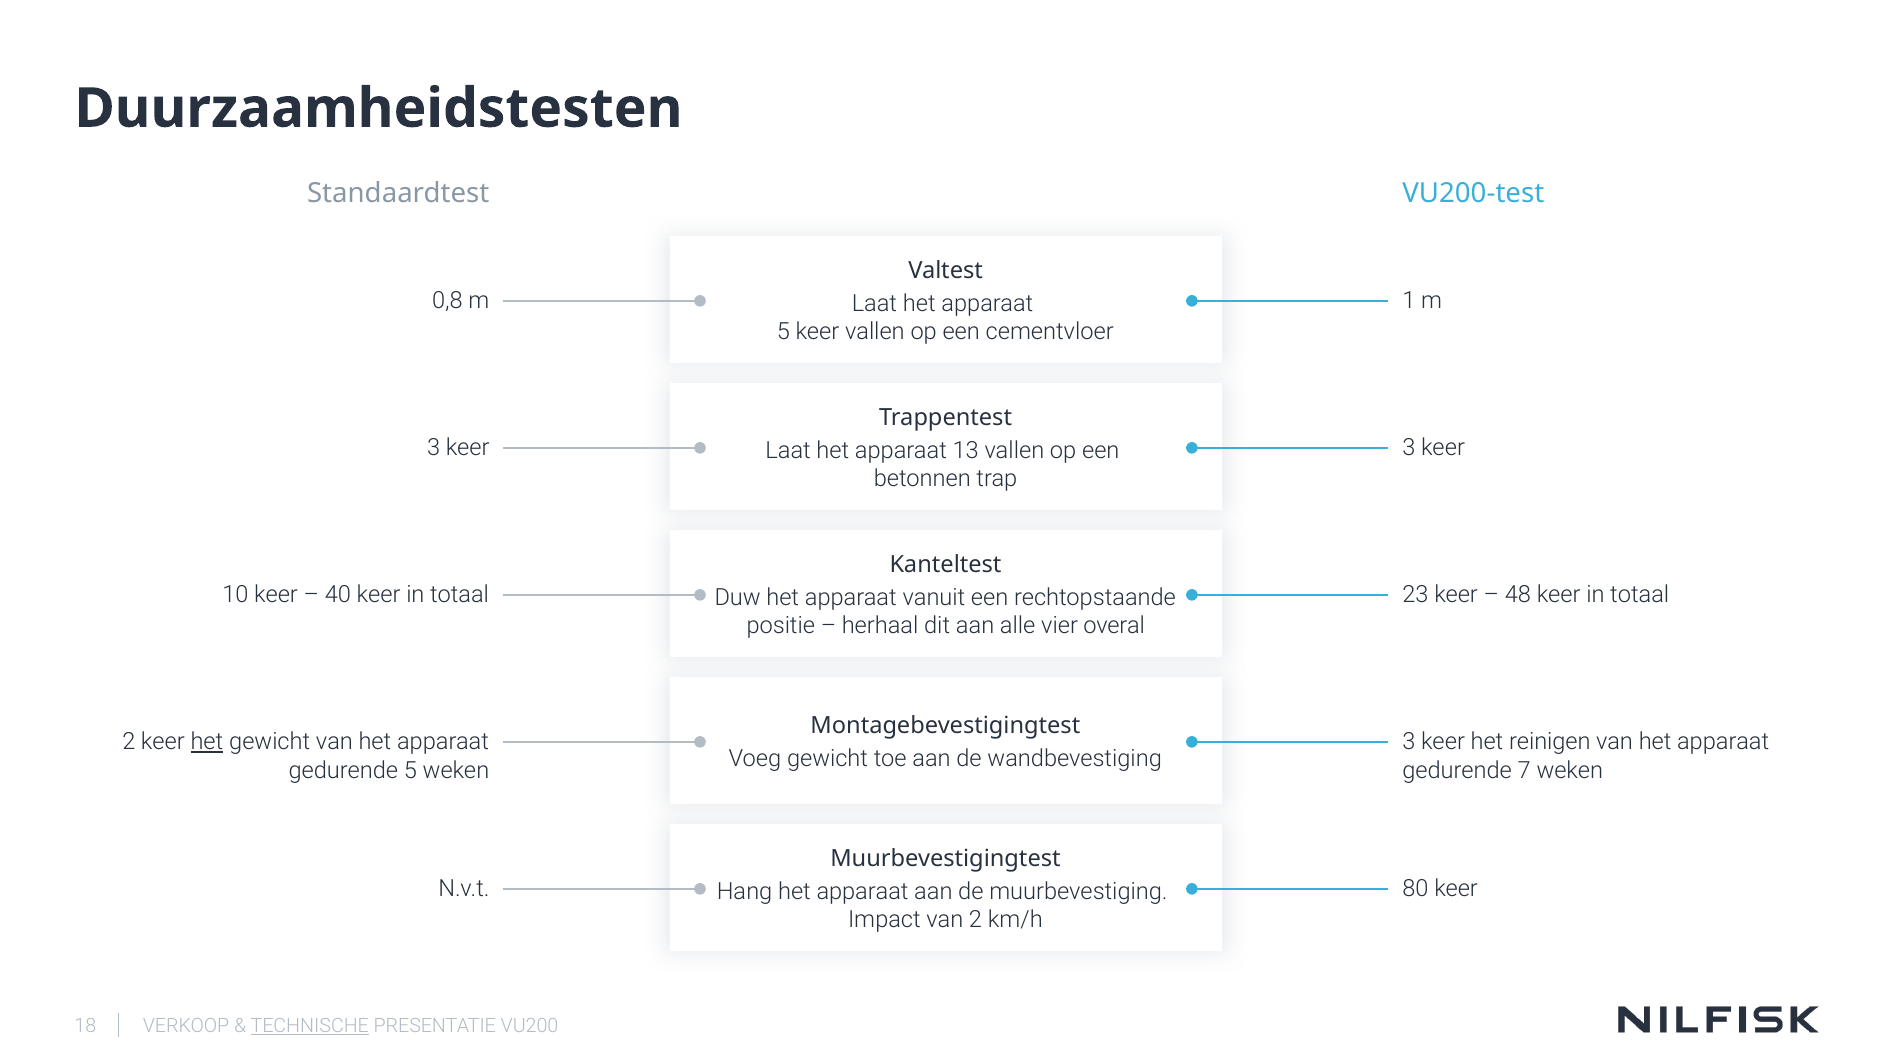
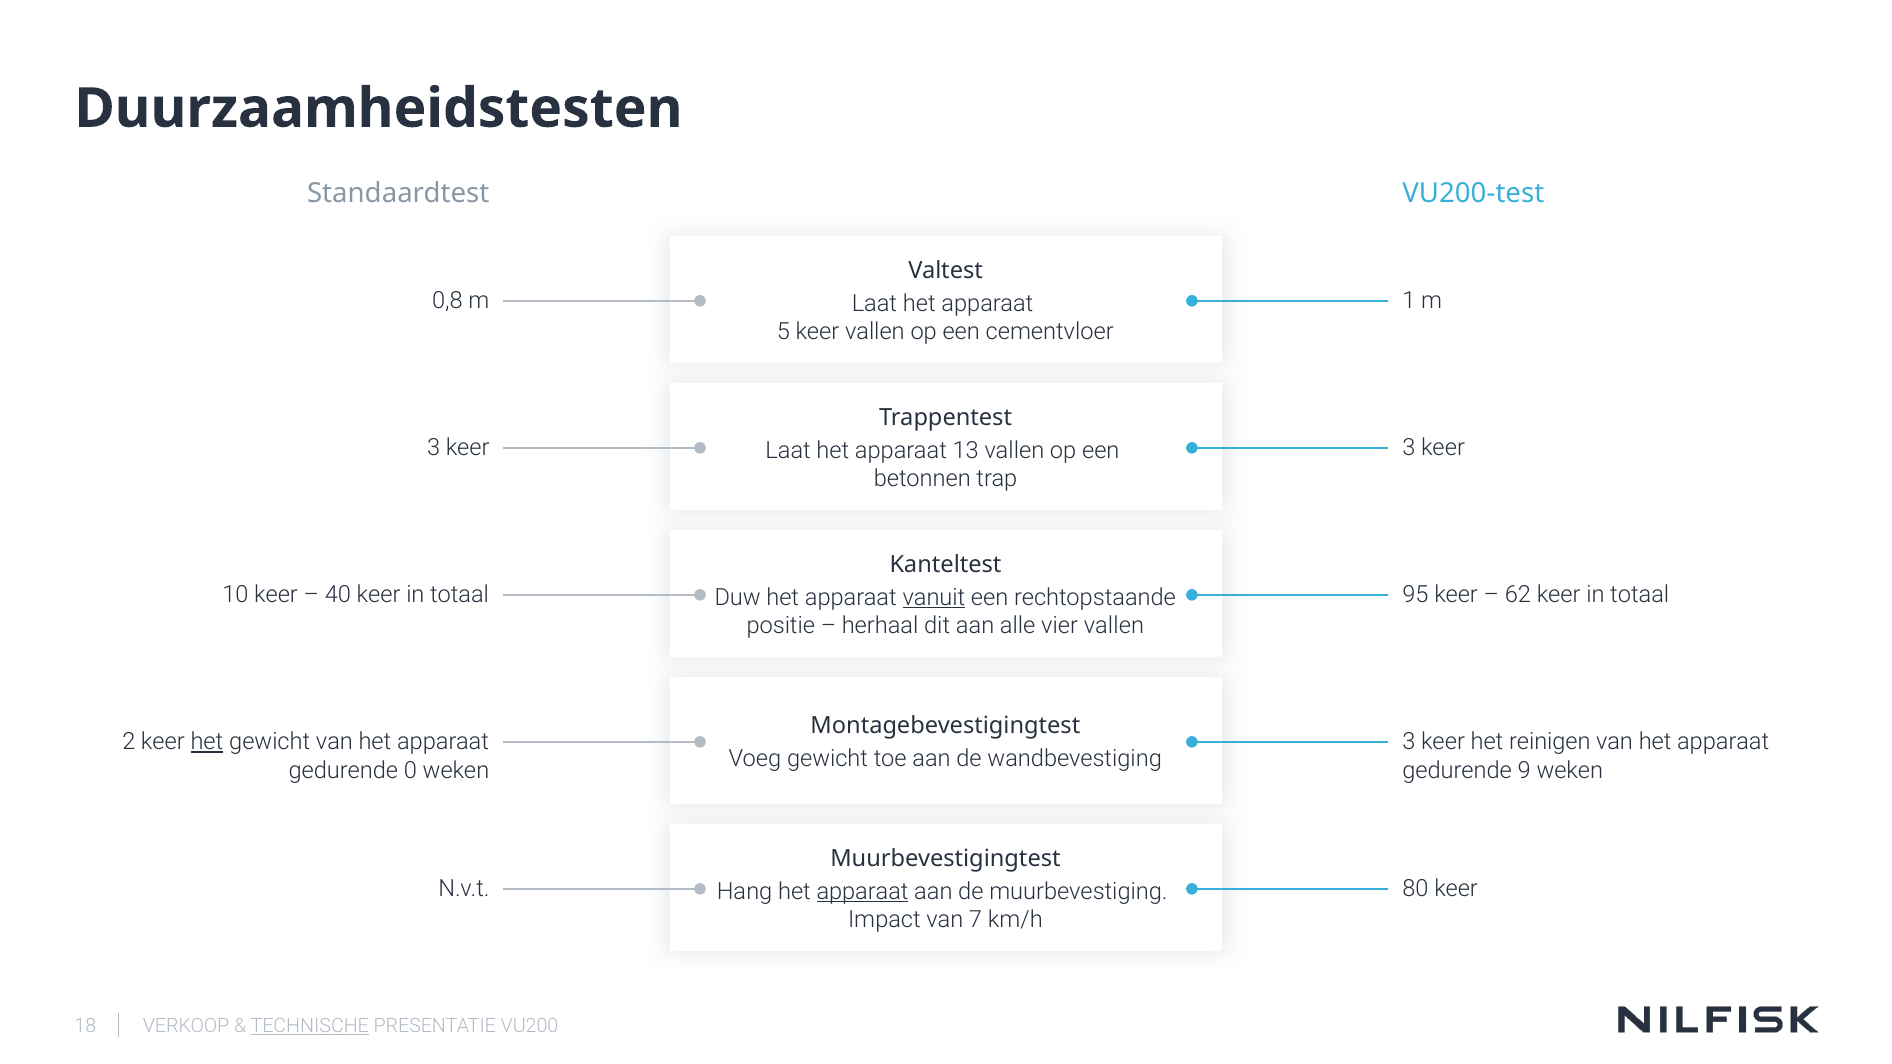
23: 23 -> 95 (1416, 595)
48: 48 -> 62 (1518, 595)
vanuit underline: none -> present (934, 598)
vier overal: overal -> vallen (1114, 626)
gedurende 5: 5 -> 0 (410, 771)
7: 7 -> 9 (1524, 771)
apparaat underline: none -> present (863, 892)
van 2: 2 -> 7 (976, 920)
